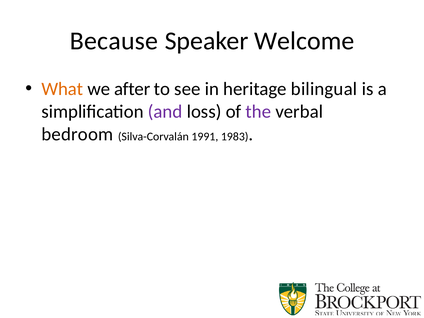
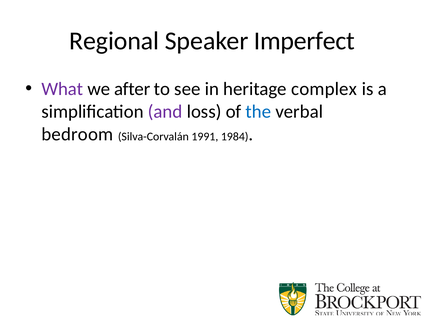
Because: Because -> Regional (114, 41)
Welcome: Welcome -> Imperfect (304, 41)
What colour: orange -> purple (62, 89)
bilingual: bilingual -> complex (324, 89)
the colour: purple -> blue (258, 112)
1983: 1983 -> 1984 (235, 137)
